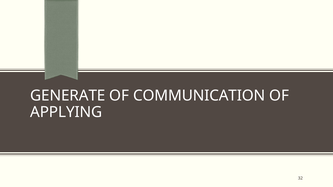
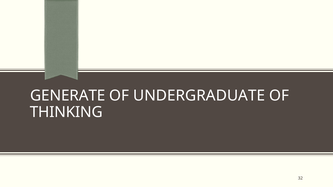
COMMUNICATION: COMMUNICATION -> UNDERGRADUATE (199, 96)
APPLYING: APPLYING -> THINKING (66, 112)
